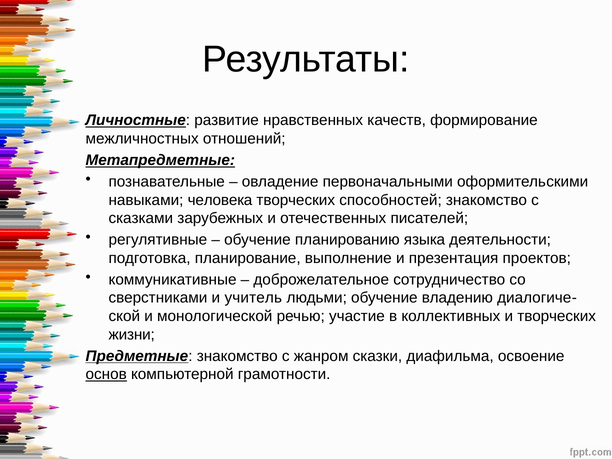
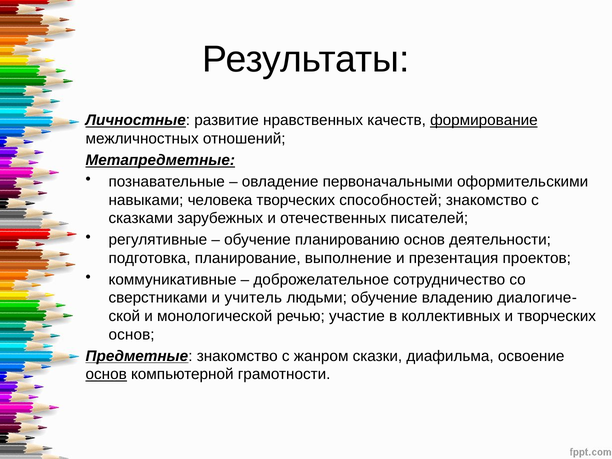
формирование underline: none -> present (484, 120)
планированию языка: языка -> основ (424, 240)
жизни: жизни -> основ (132, 335)
